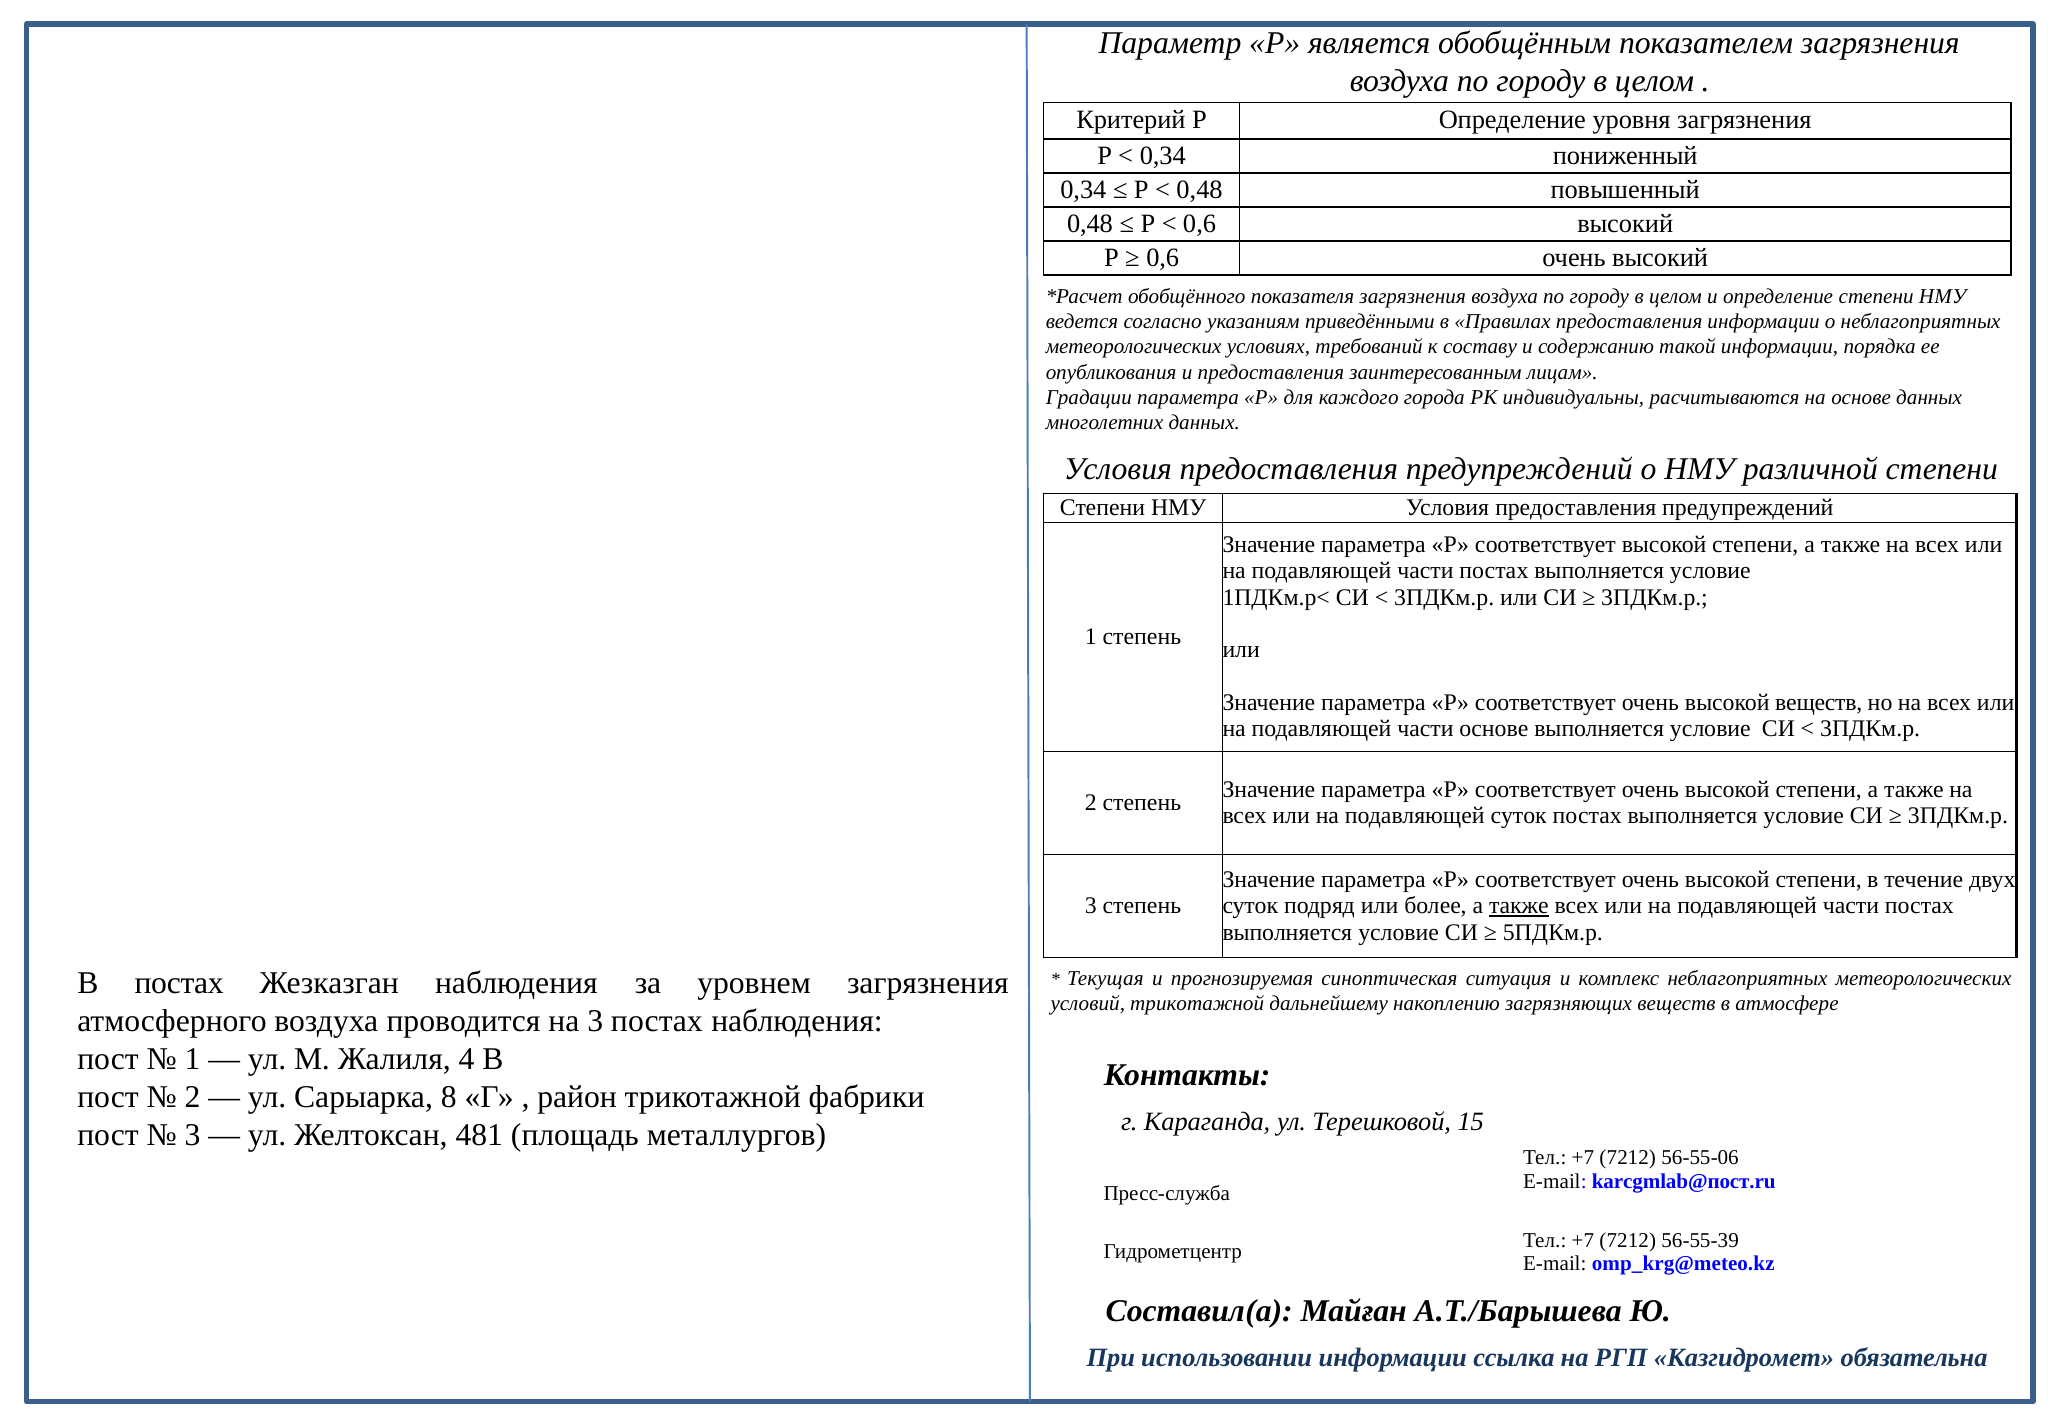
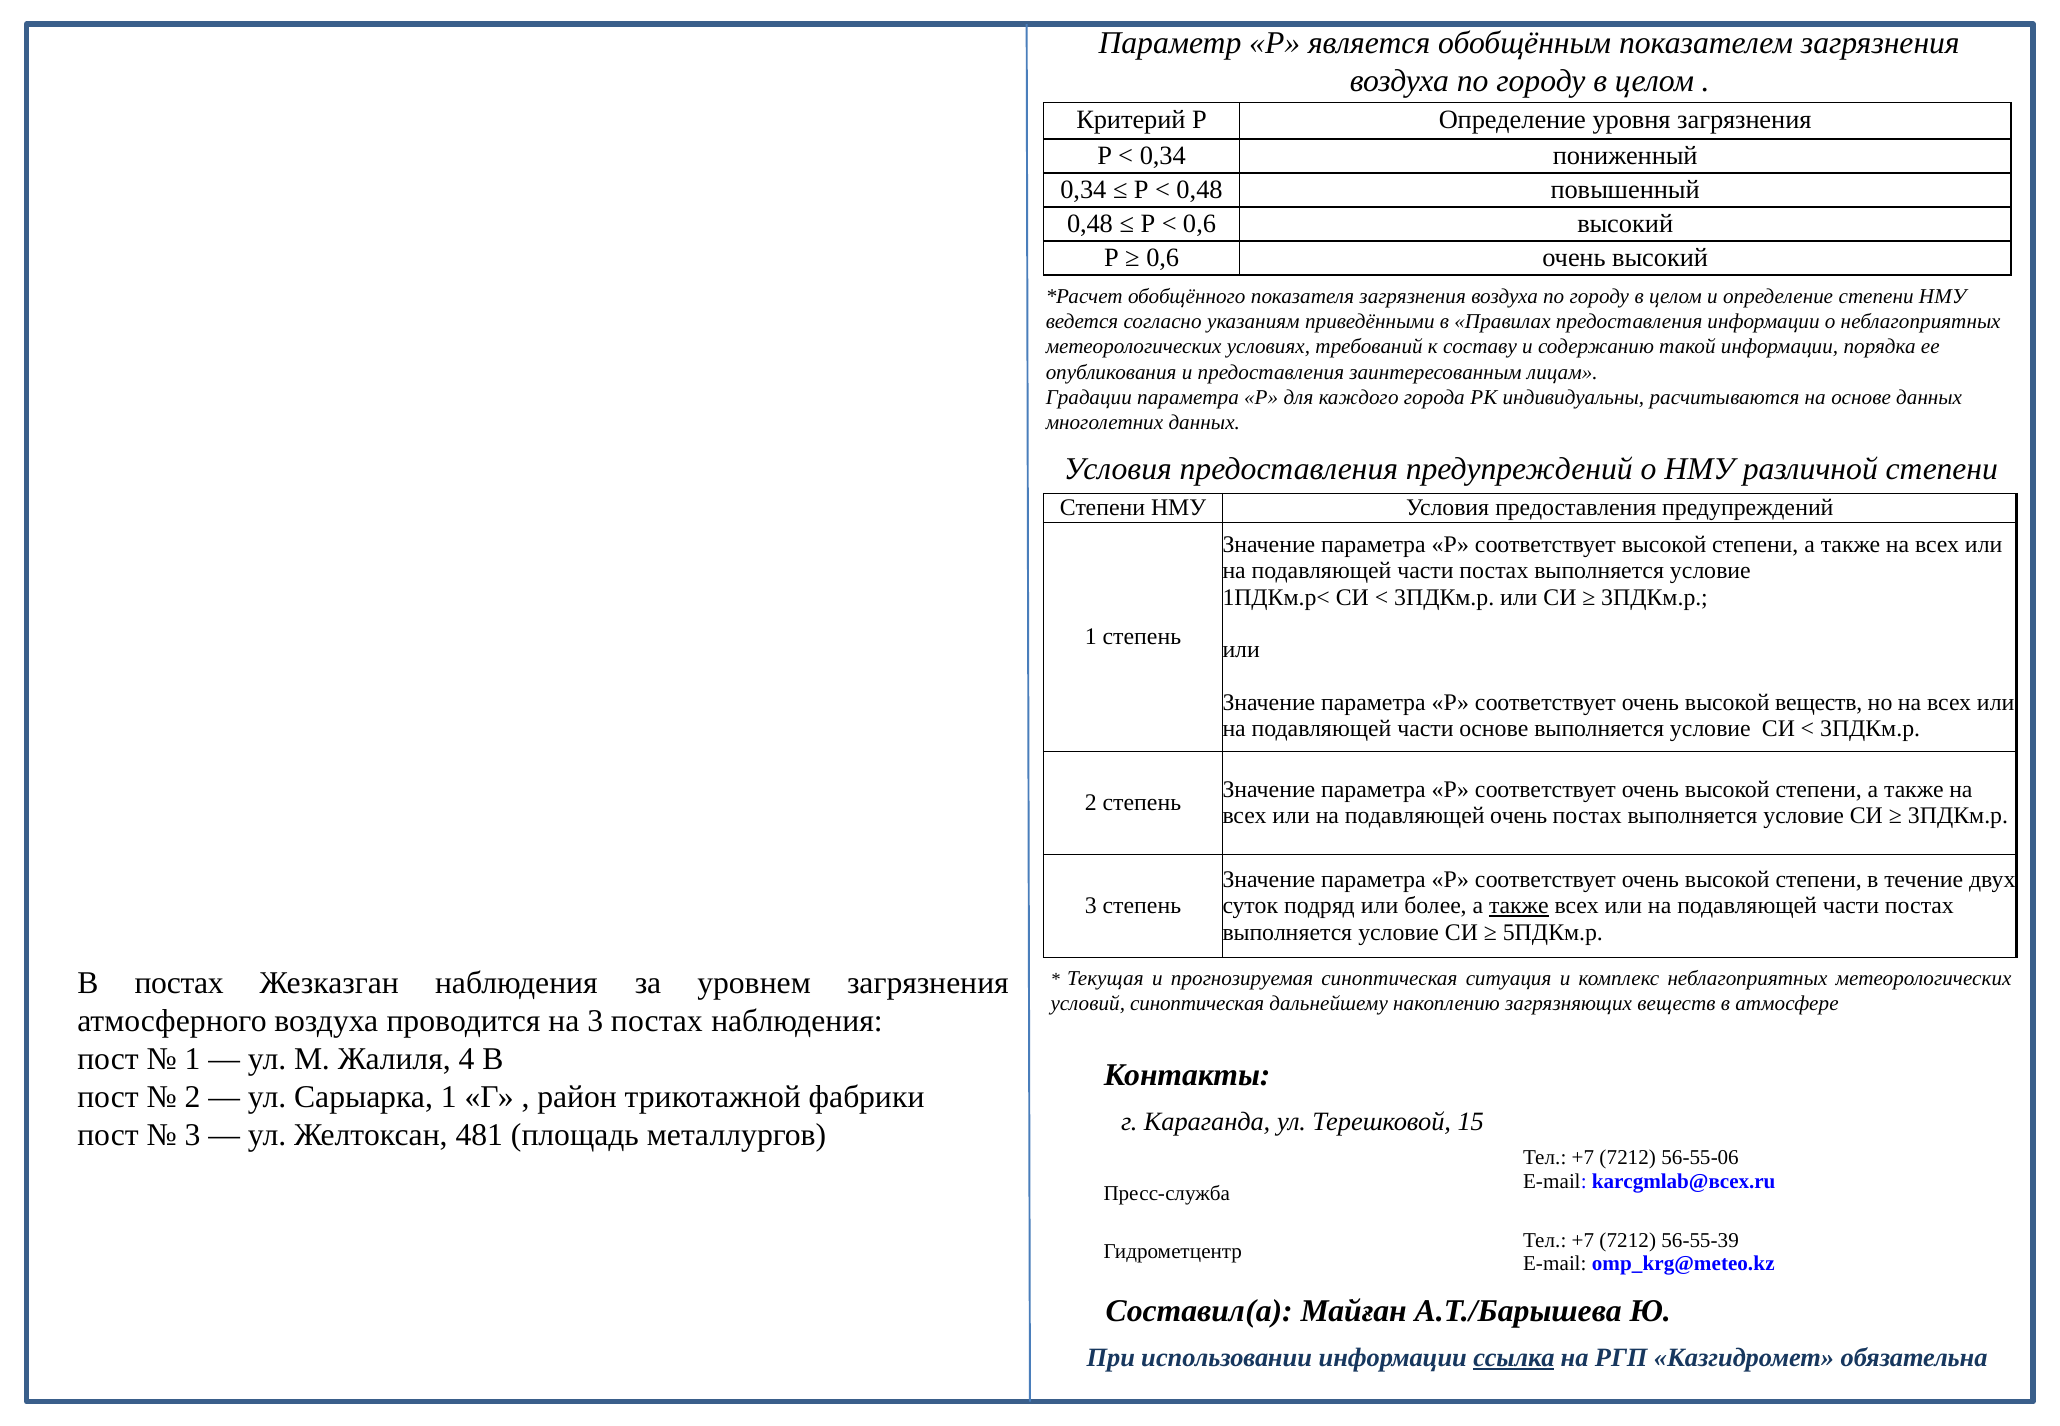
подавляющей суток: суток -> очень (1519, 816)
условий трикотажной: трикотажной -> синоптическая (1197, 1004)
Сарыарка 8: 8 -> 1 (449, 1097)
karcgmlab@пост.ru: karcgmlab@пост.ru -> karcgmlab@всех.ru (1684, 1181)
ссылка underline: none -> present (1514, 1358)
